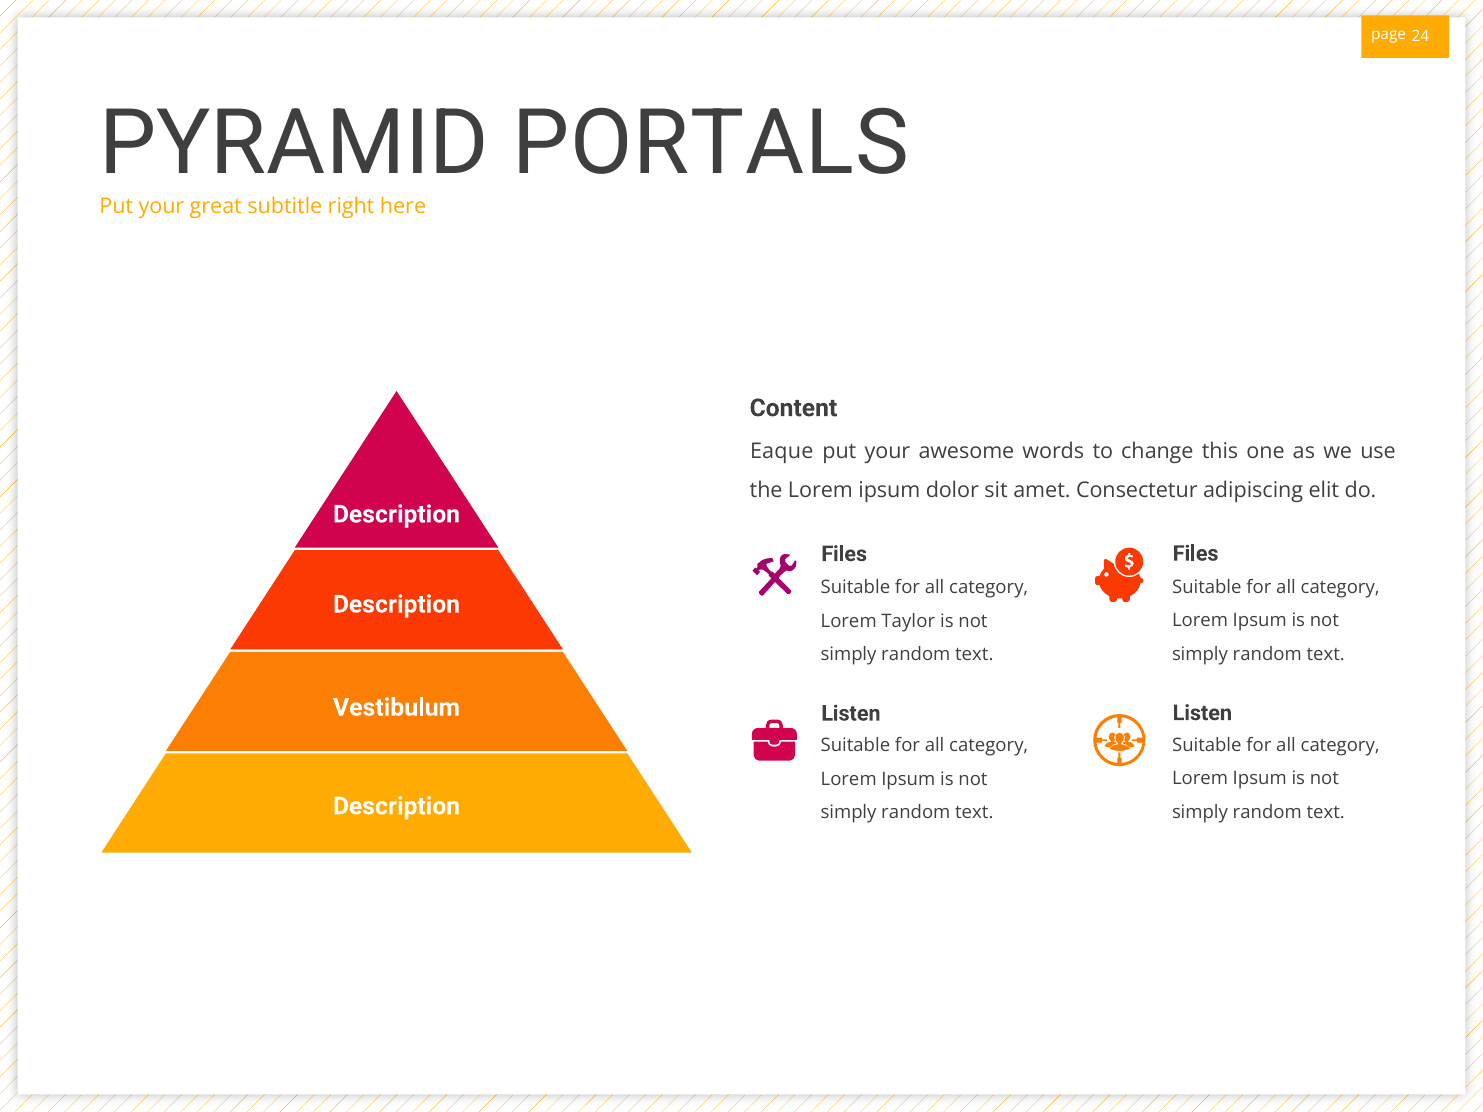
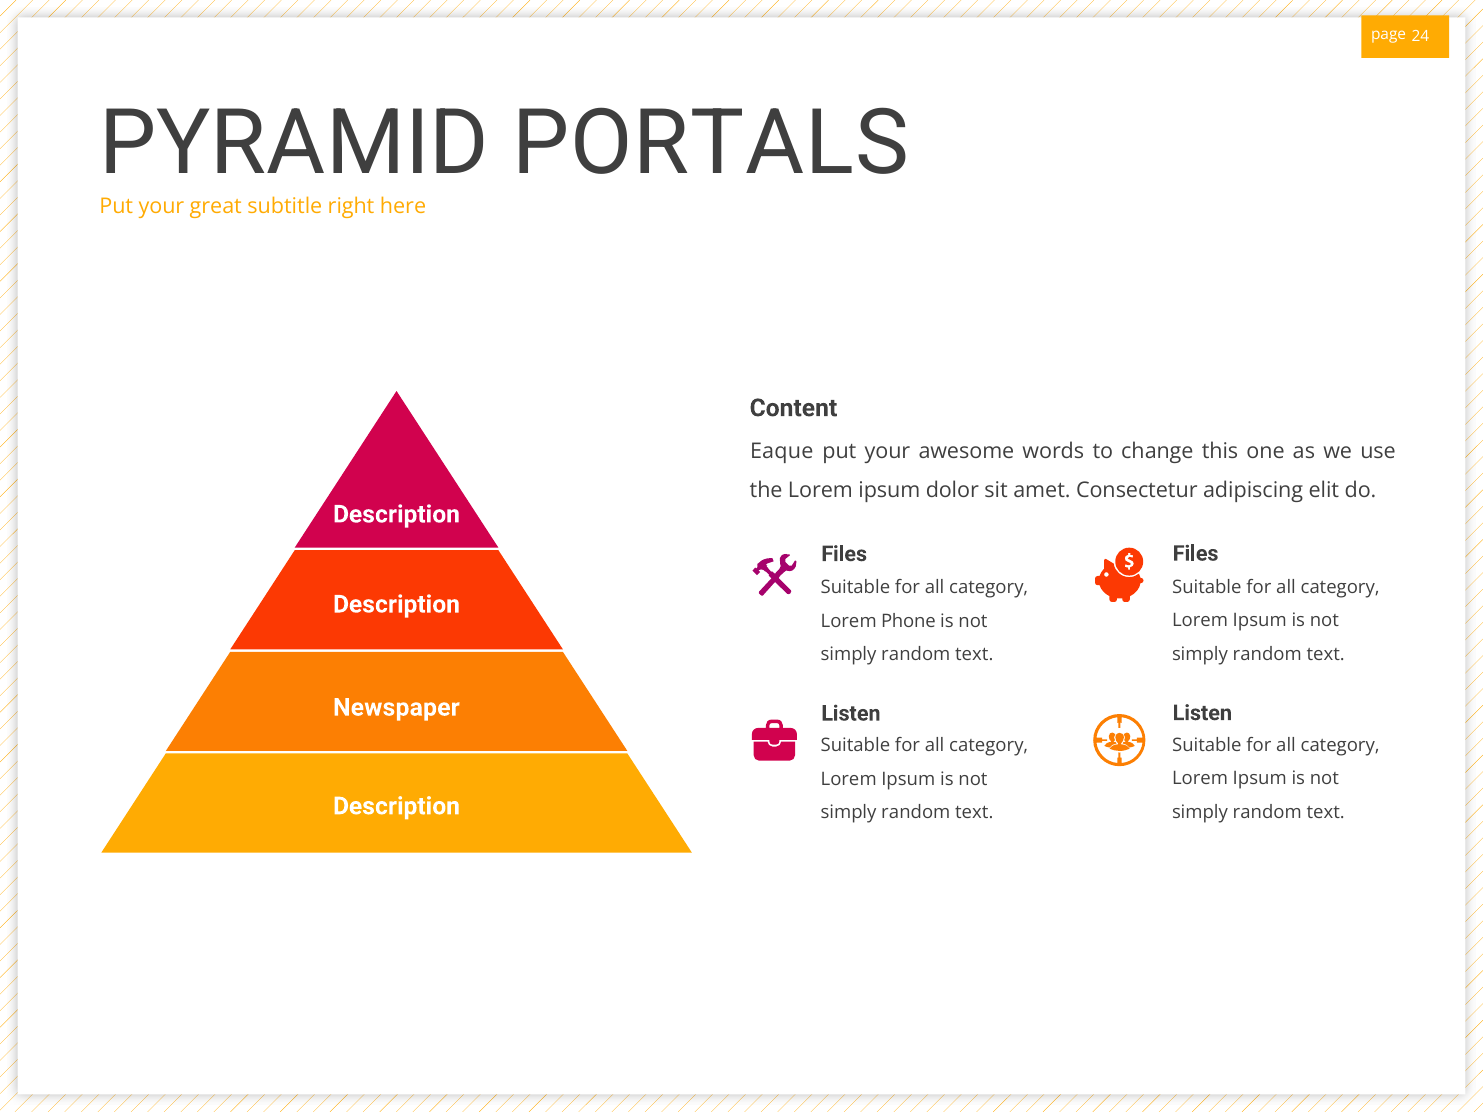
Taylor: Taylor -> Phone (908, 621)
Vestibulum: Vestibulum -> Newspaper (396, 708)
